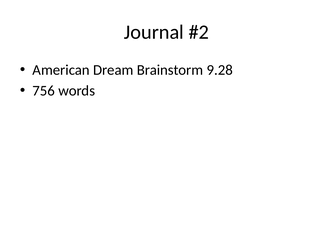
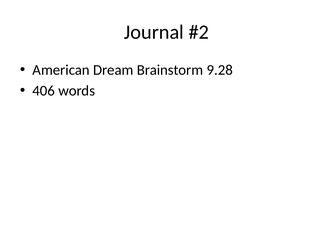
756: 756 -> 406 (44, 91)
